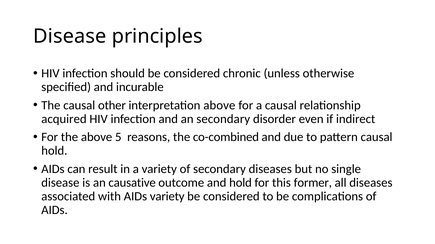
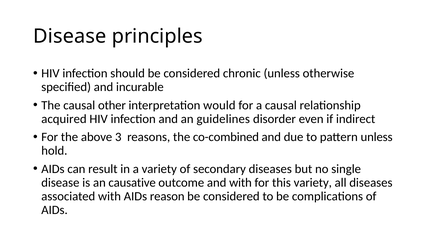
interpretation above: above -> would (219, 105)
an secondary: secondary -> guidelines (223, 119)
5: 5 -> 3 (118, 137)
pattern causal: causal -> unless (377, 137)
and hold: hold -> with (240, 183)
this former: former -> variety (313, 183)
AIDs variety: variety -> reason (167, 197)
